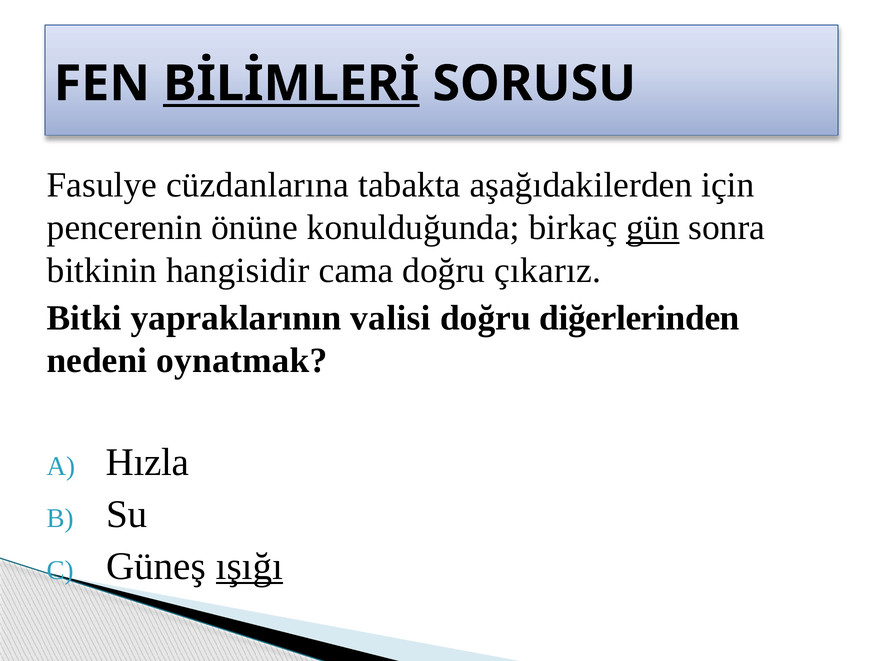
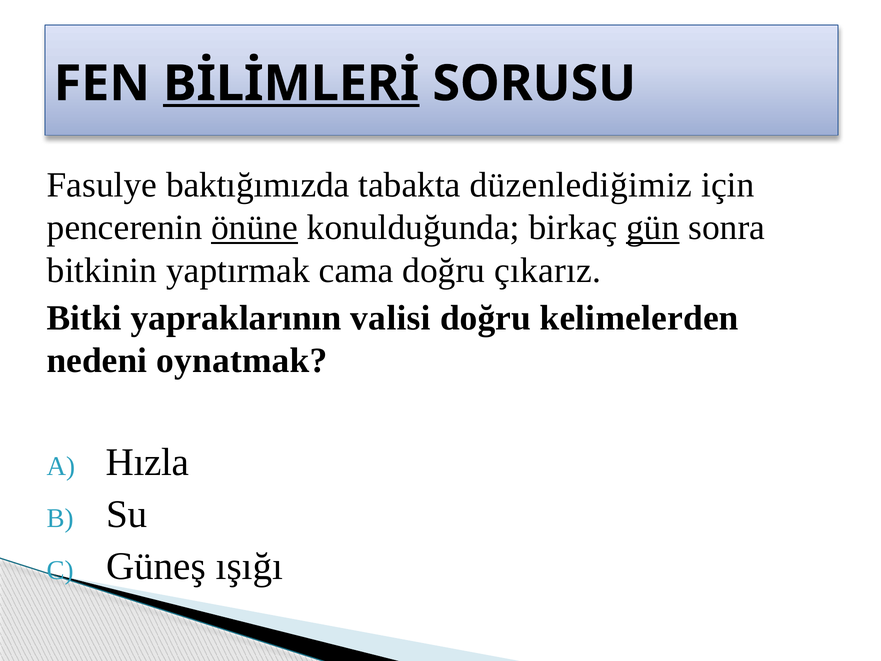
cüzdanlarına: cüzdanlarına -> baktığımızda (258, 185)
aşağıdakilerden: aşağıdakilerden -> düzenlediğimiz (581, 185)
önüne underline: none -> present (255, 228)
hangisidir: hangisidir -> yaptırmak (238, 270)
diğerlerinden: diğerlerinden -> kelimelerden (639, 318)
ışığı underline: present -> none (249, 566)
